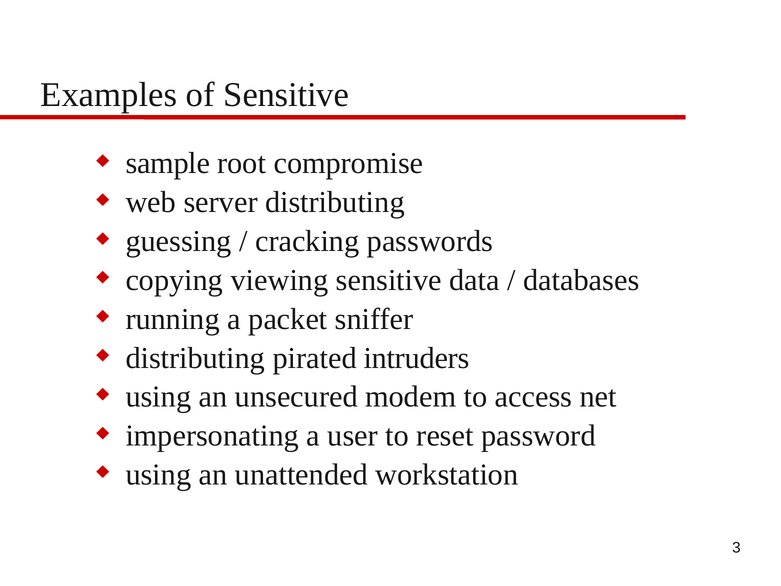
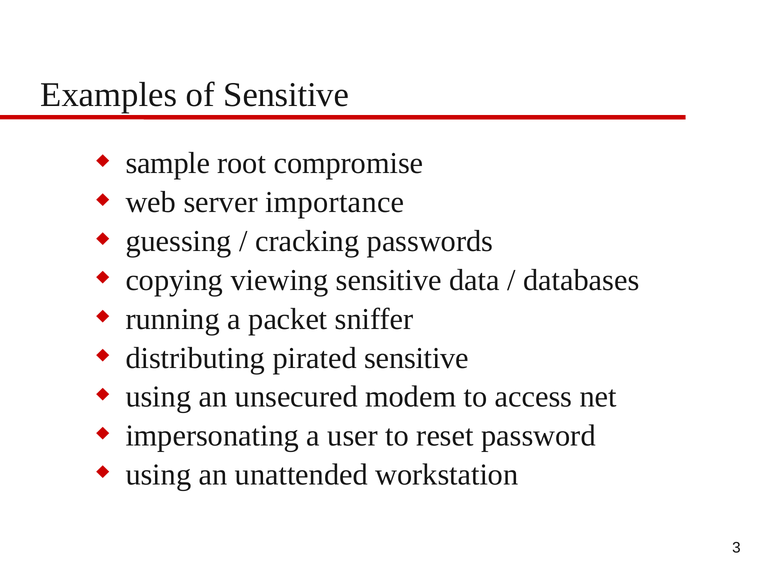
server distributing: distributing -> importance (335, 202)
pirated intruders: intruders -> sensitive (417, 358)
